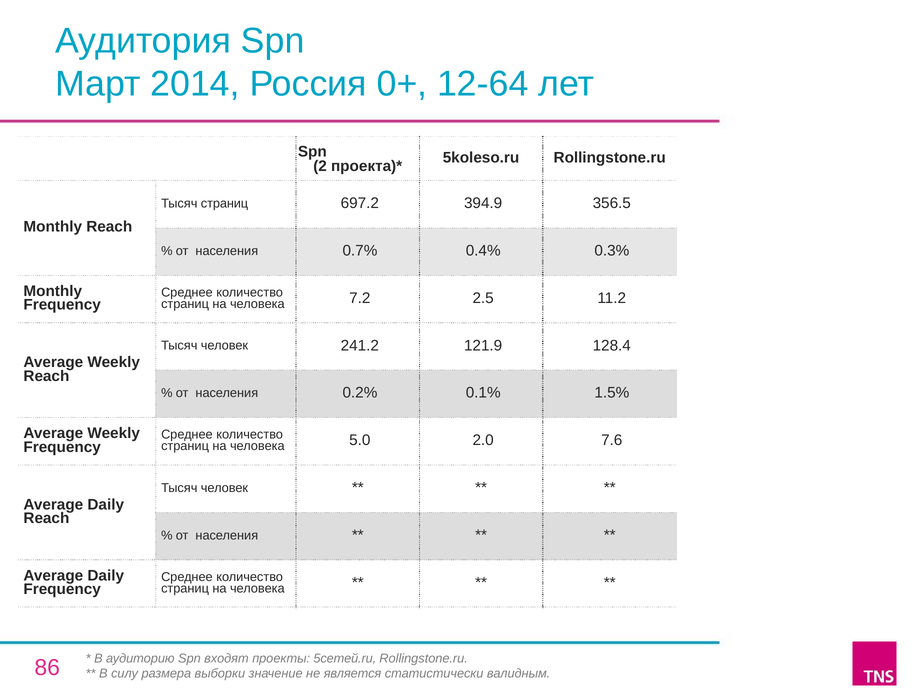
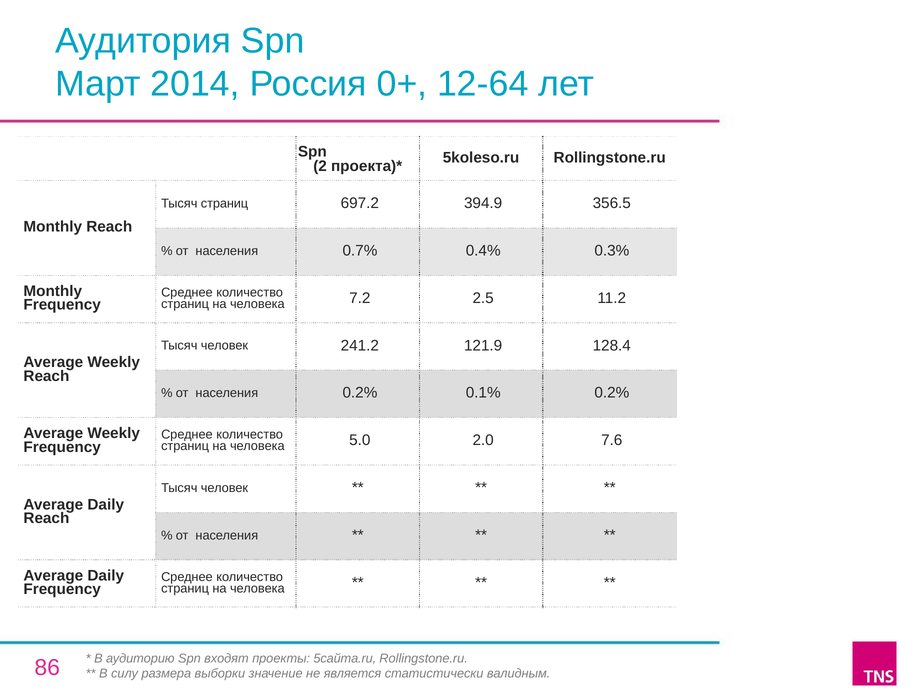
0.1% 1.5%: 1.5% -> 0.2% (612, 393)
5сетей.ru: 5сетей.ru -> 5сайта.ru (345, 658)
